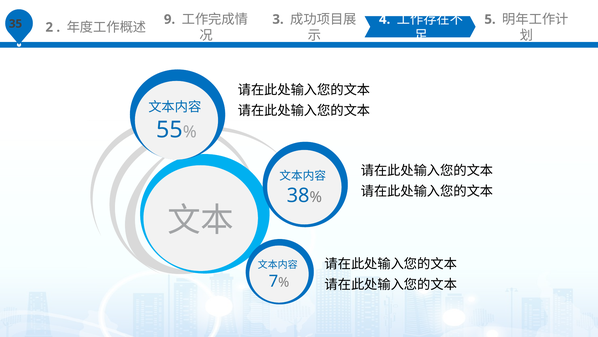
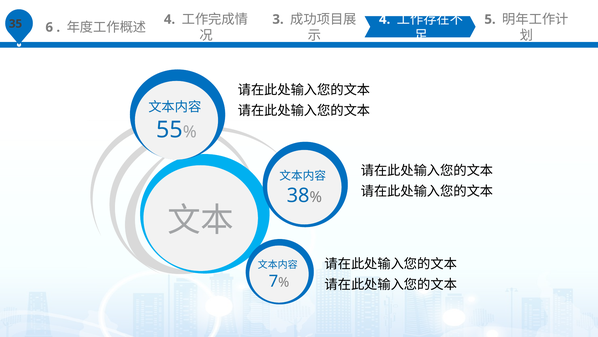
2: 2 -> 6 (49, 27)
9: 9 -> 4 (170, 19)
